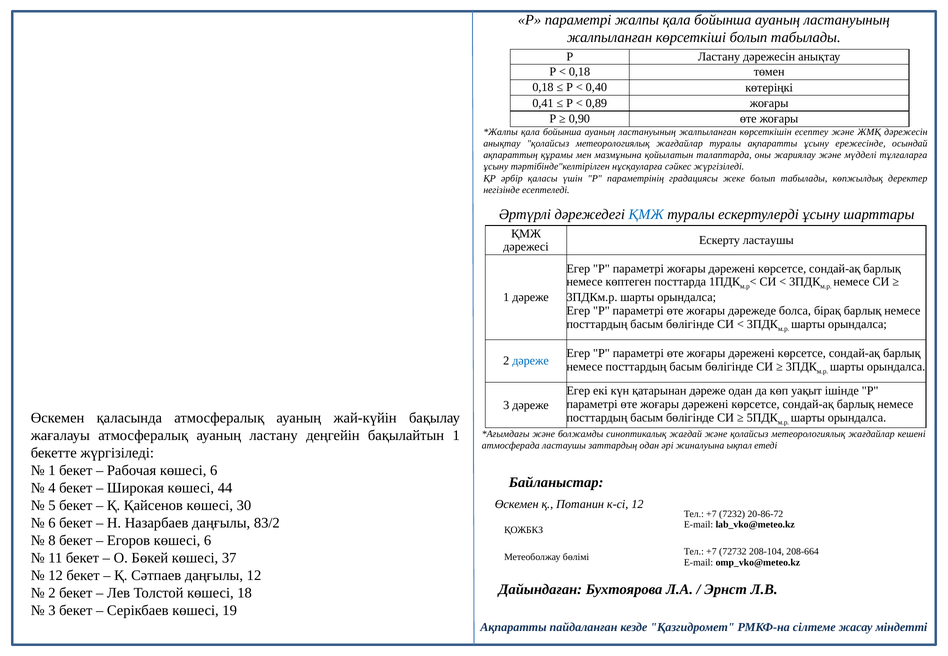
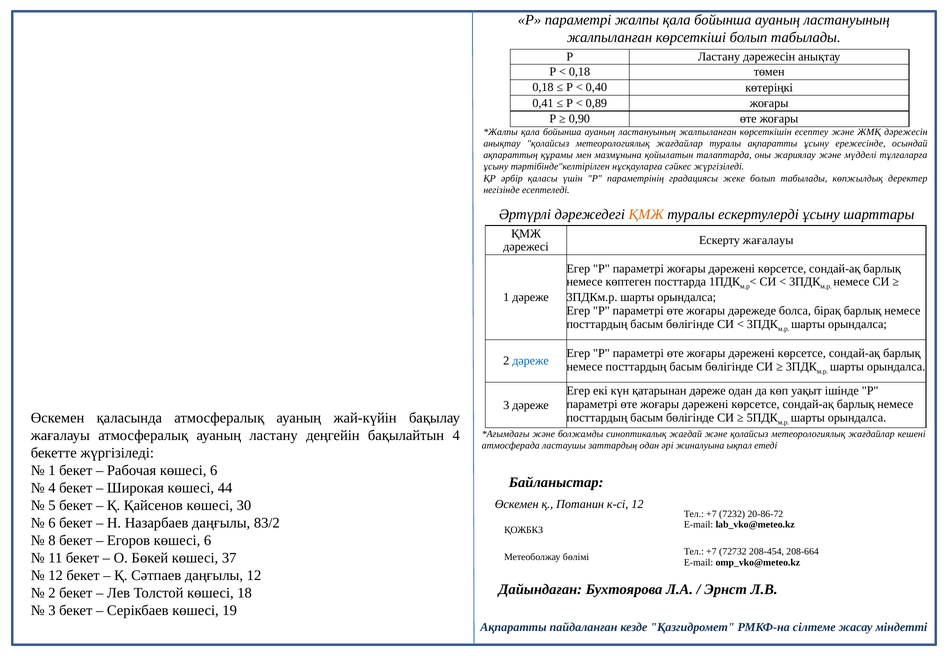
ҚМЖ colour: blue -> orange (646, 215)
Ескерту ластаушы: ластаушы -> жағалауы (768, 240)
бақылайтын 1: 1 -> 4 (456, 435)
208-104: 208-104 -> 208-454 (766, 552)
